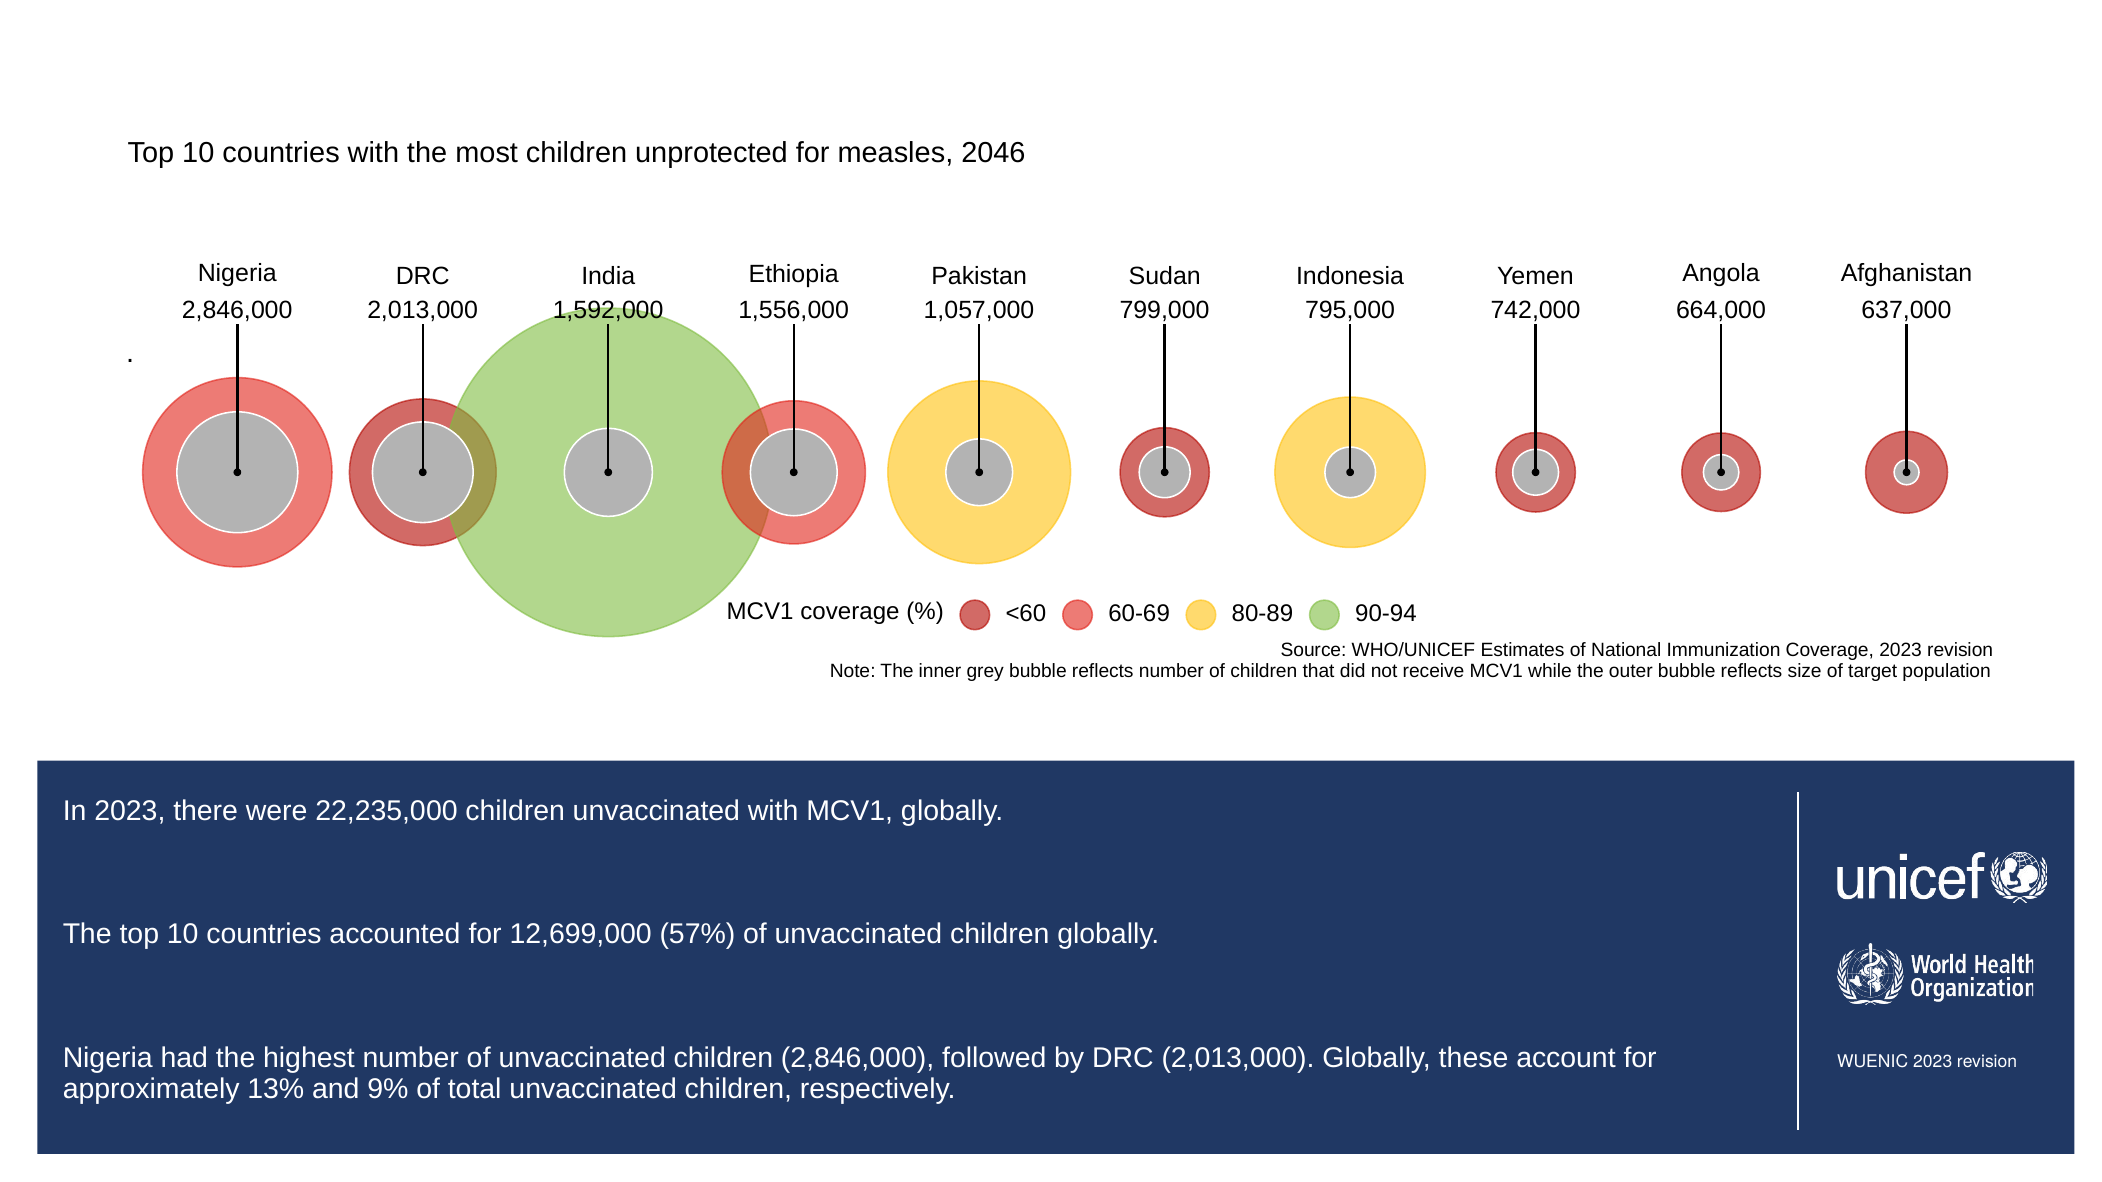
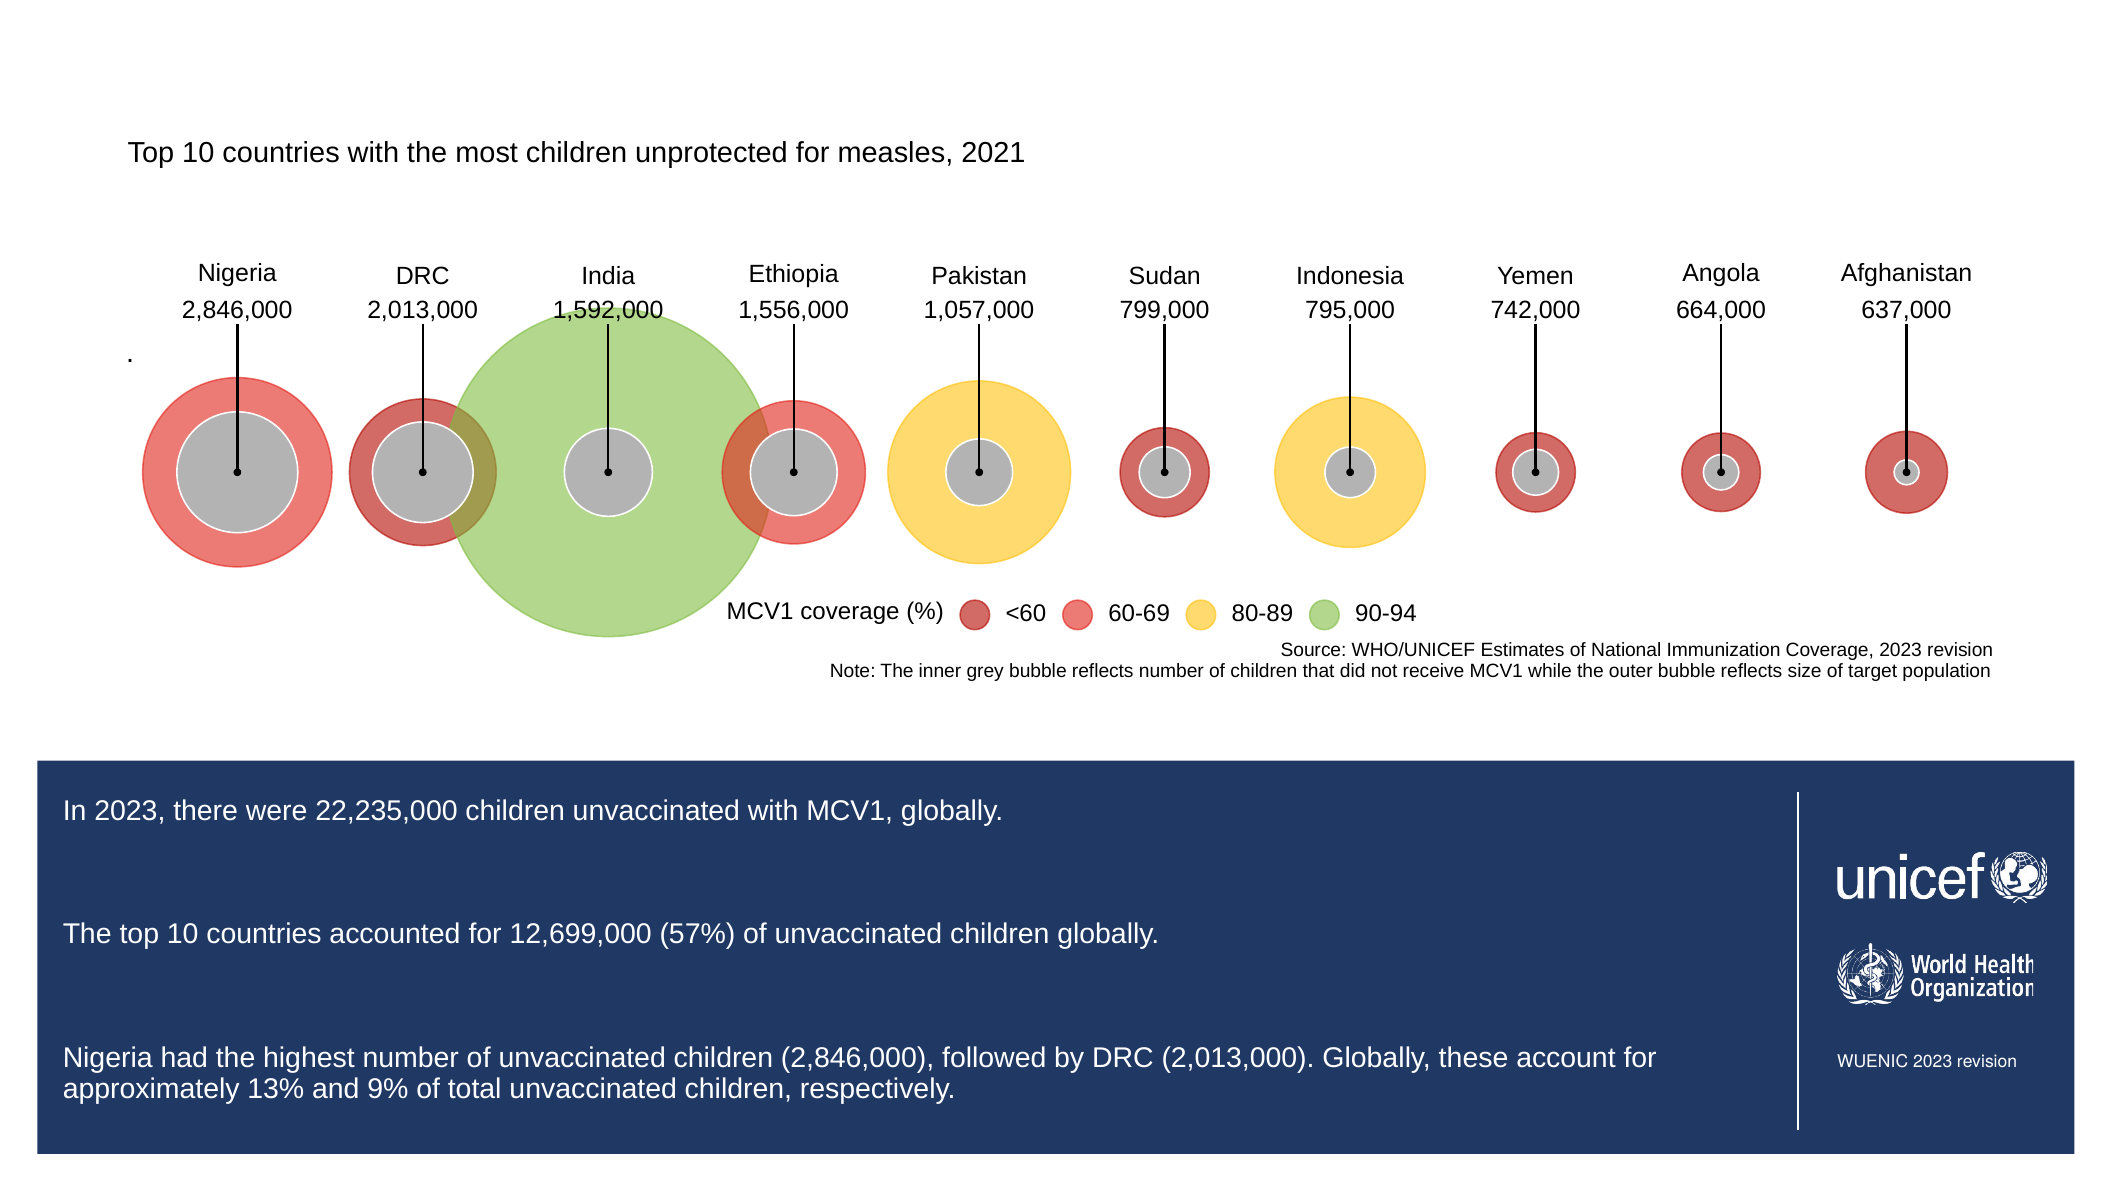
2046: 2046 -> 2021 (993, 154)
